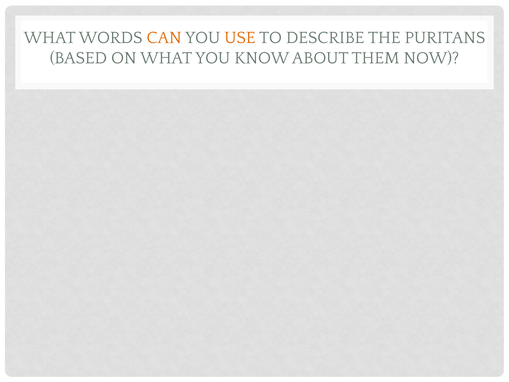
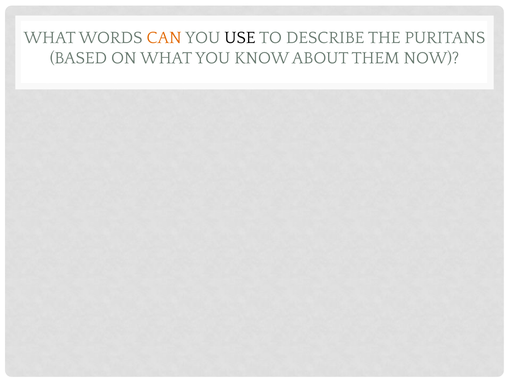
USE colour: orange -> black (240, 38)
